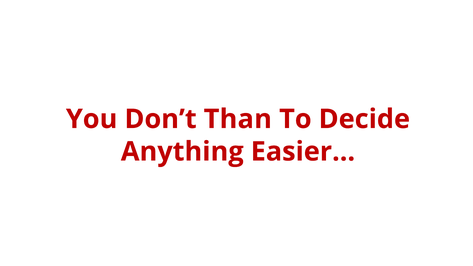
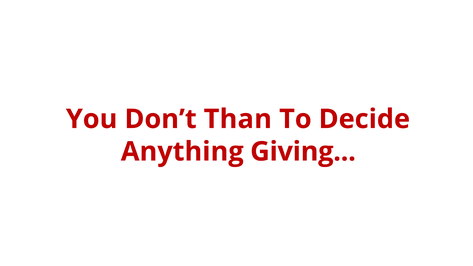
Easier: Easier -> Giving (303, 152)
